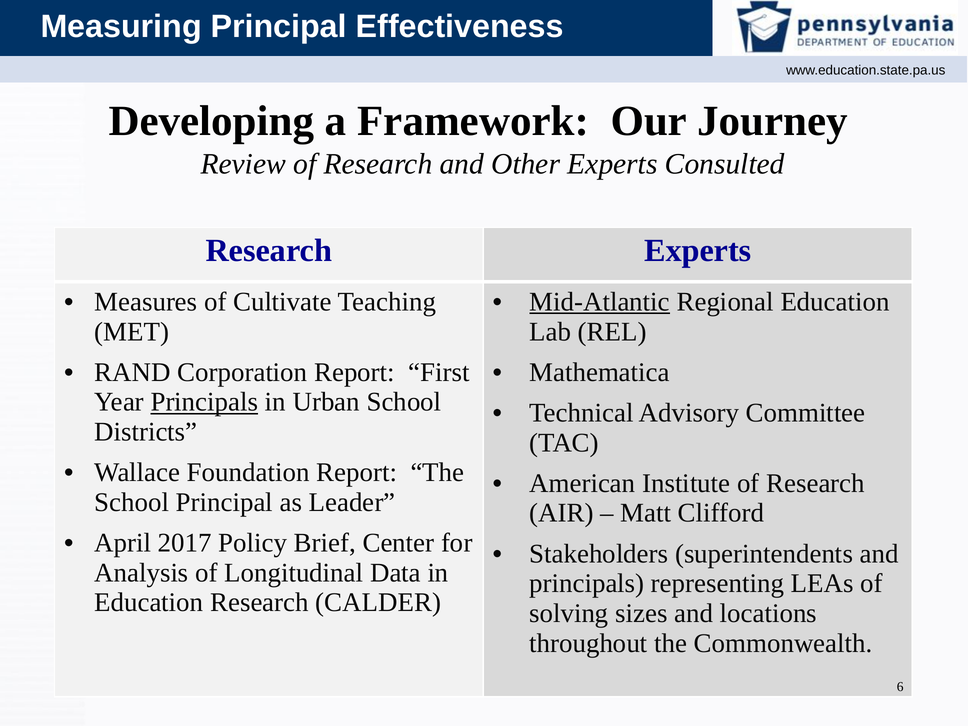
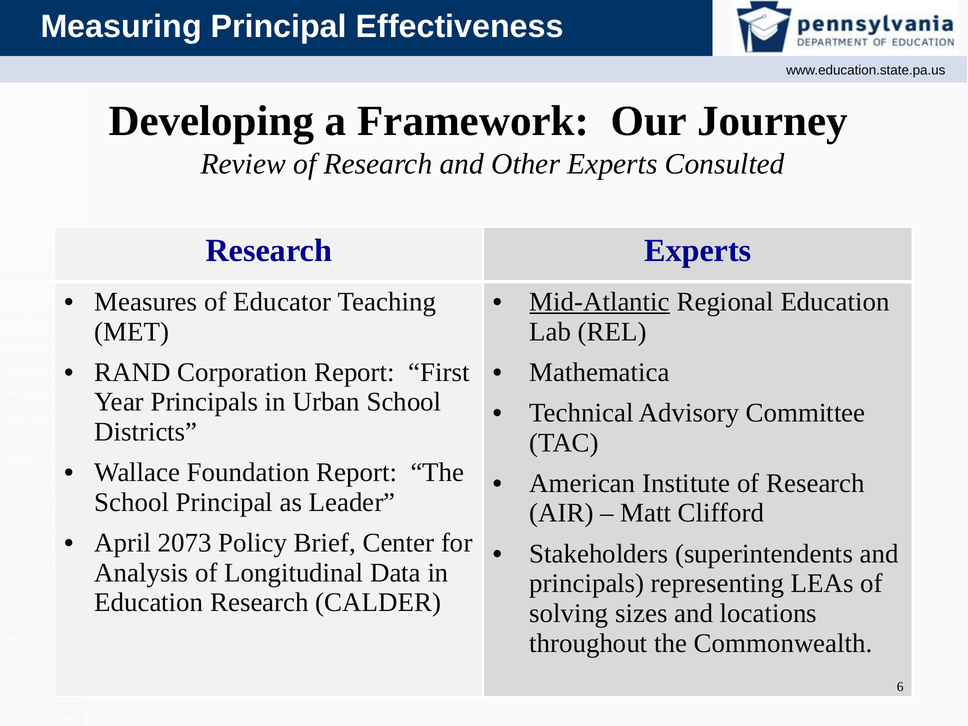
Cultivate: Cultivate -> Educator (282, 302)
Principals underline: present -> none (204, 402)
2017: 2017 -> 2073 (185, 543)
